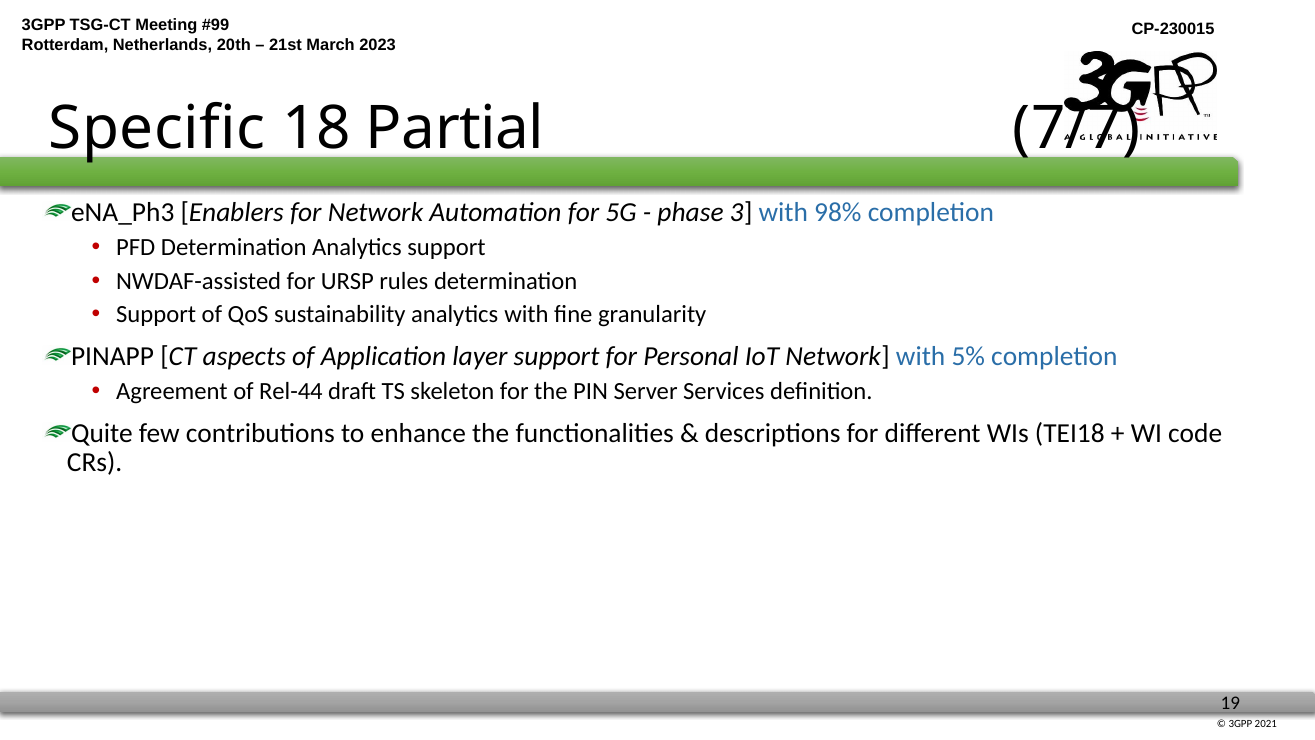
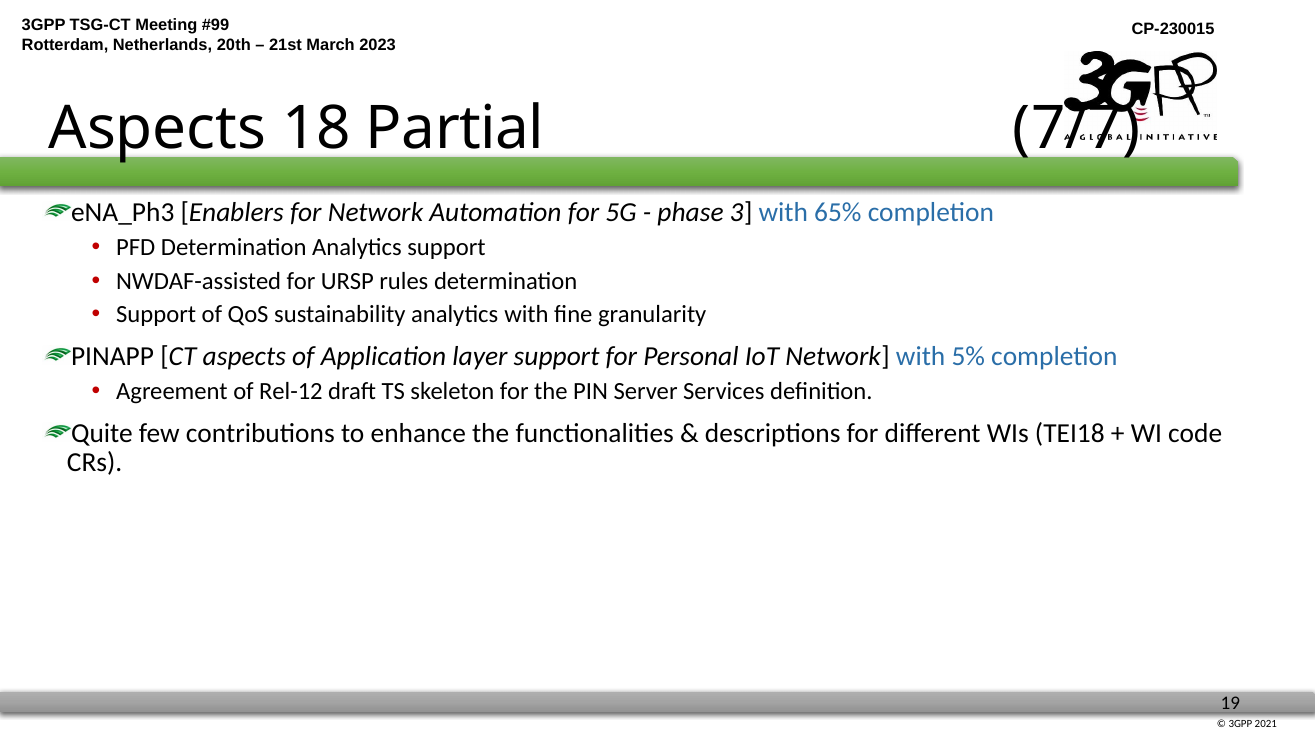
Specific: Specific -> Aspects (158, 128)
98%: 98% -> 65% (838, 213)
Rel-44: Rel-44 -> Rel-12 (291, 391)
